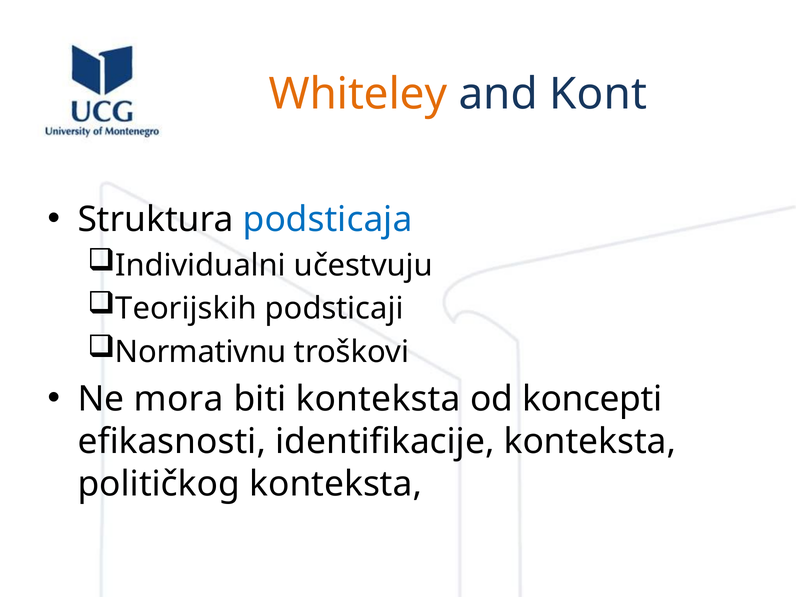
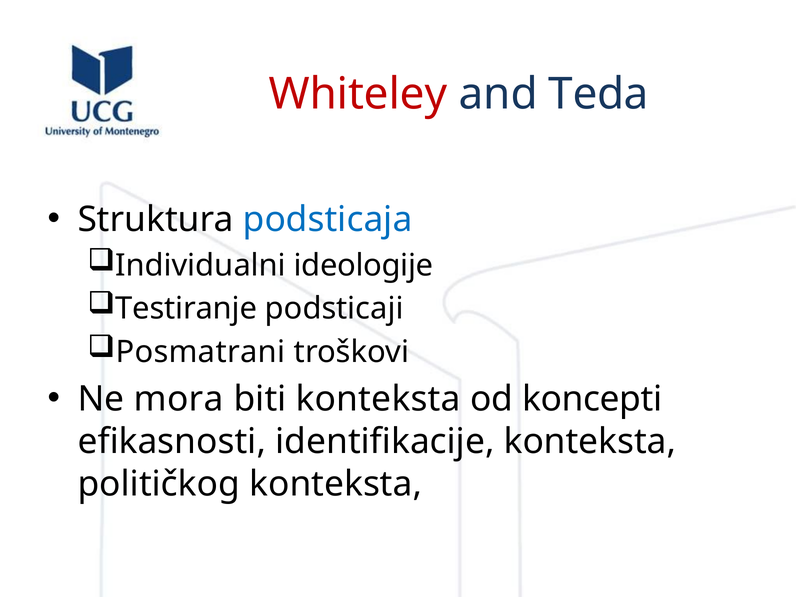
Whiteley colour: orange -> red (358, 94)
Kont: Kont -> Teda (599, 94)
učestvuju: učestvuju -> ideologije (363, 265)
Teorijskih: Teorijskih -> Testiranje (186, 309)
Normativnu: Normativnu -> Posmatrani (200, 352)
